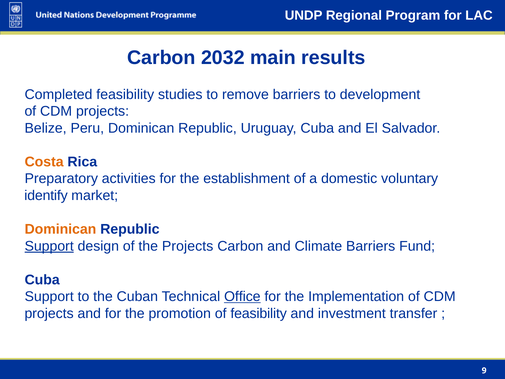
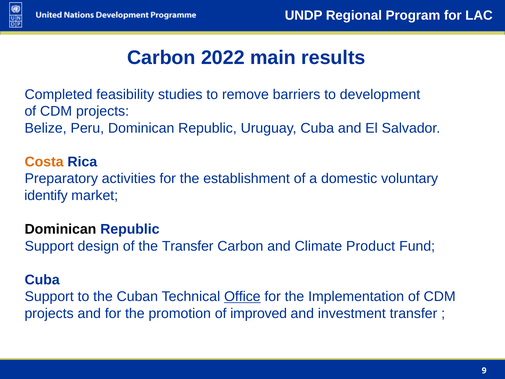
2032: 2032 -> 2022 (223, 58)
Dominican colour: orange -> black (60, 229)
Support underline: present -> none (49, 246)
the Projects: Projects -> Transfer (188, 246)
Climate Barriers: Barriers -> Product (371, 246)
of feasibility: feasibility -> improved (259, 313)
